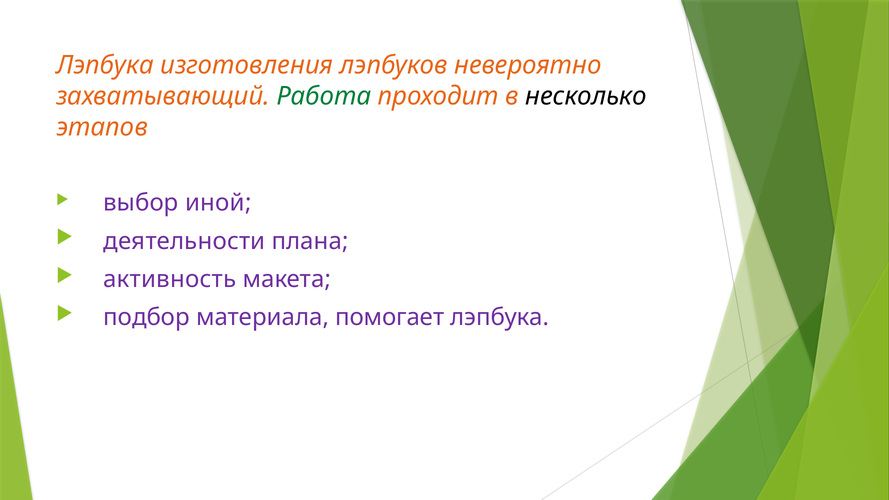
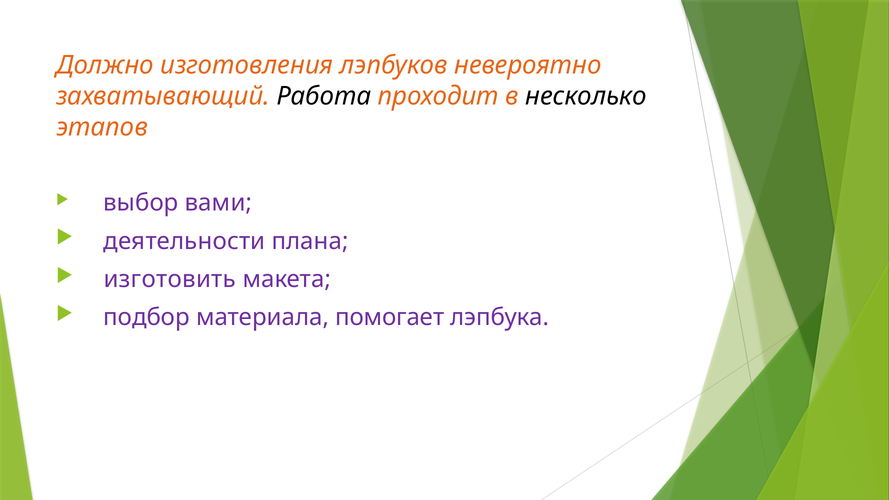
Лэпбука: Лэпбука -> Должно (105, 65)
Работа colour: green -> black (324, 96)
иной: иной -> вами (218, 203)
активность: активность -> изготовить (170, 279)
